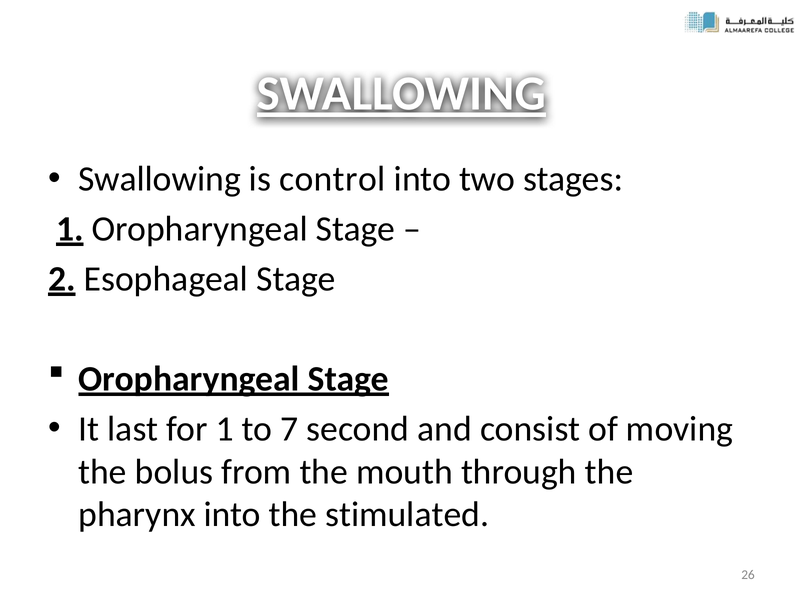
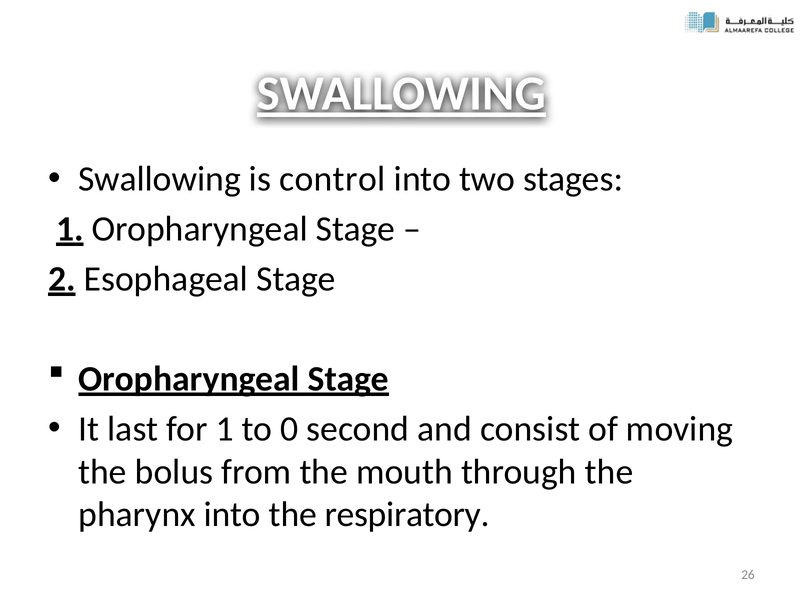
7: 7 -> 0 (289, 429)
stimulated: stimulated -> respiratory (407, 515)
